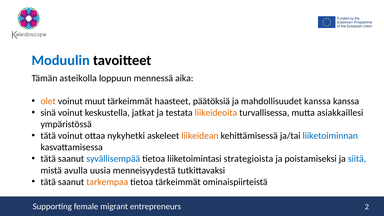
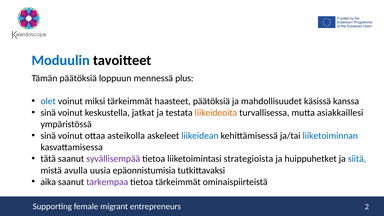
Tämän asteikolla: asteikolla -> päätöksiä (78, 78)
aika: aika -> plus (184, 78)
olet colour: orange -> blue (48, 101)
muut: muut -> miksi (95, 101)
mahdollisuudet kanssa: kanssa -> käsissä (317, 101)
tätä: tätä -> sinä (48, 136)
nykyhetki: nykyhetki -> asteikolla (126, 136)
liikeidean colour: orange -> blue (200, 136)
syvällisempää colour: blue -> purple (113, 159)
poistamiseksi: poistamiseksi -> huippuhetket (311, 159)
menneisyydestä: menneisyydestä -> epäonnistumisia (144, 170)
tätä: tätä -> aika (48, 182)
tarkempaa colour: orange -> purple (107, 182)
